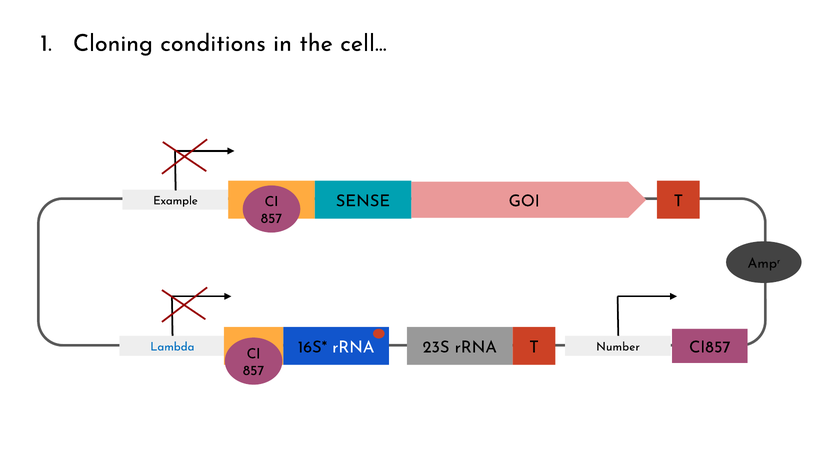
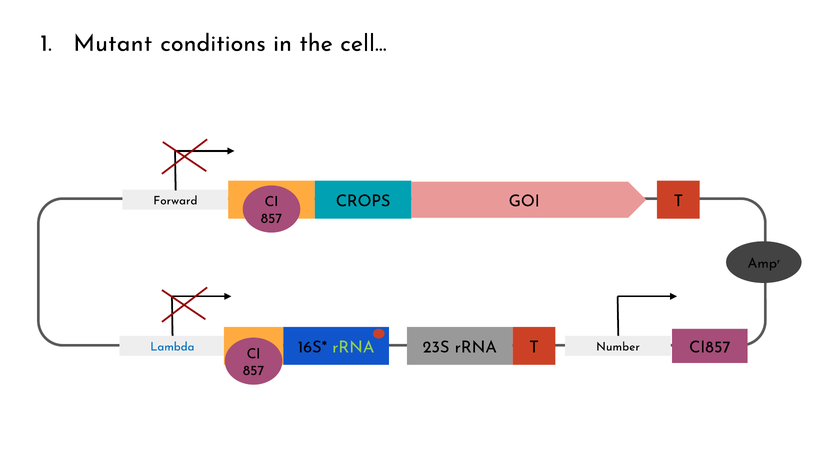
Cloning: Cloning -> Mutant (113, 43)
Example: Example -> Forward (175, 201)
SENSE: SENSE -> CROPS (363, 201)
rRNA colour: white -> light green (353, 347)
